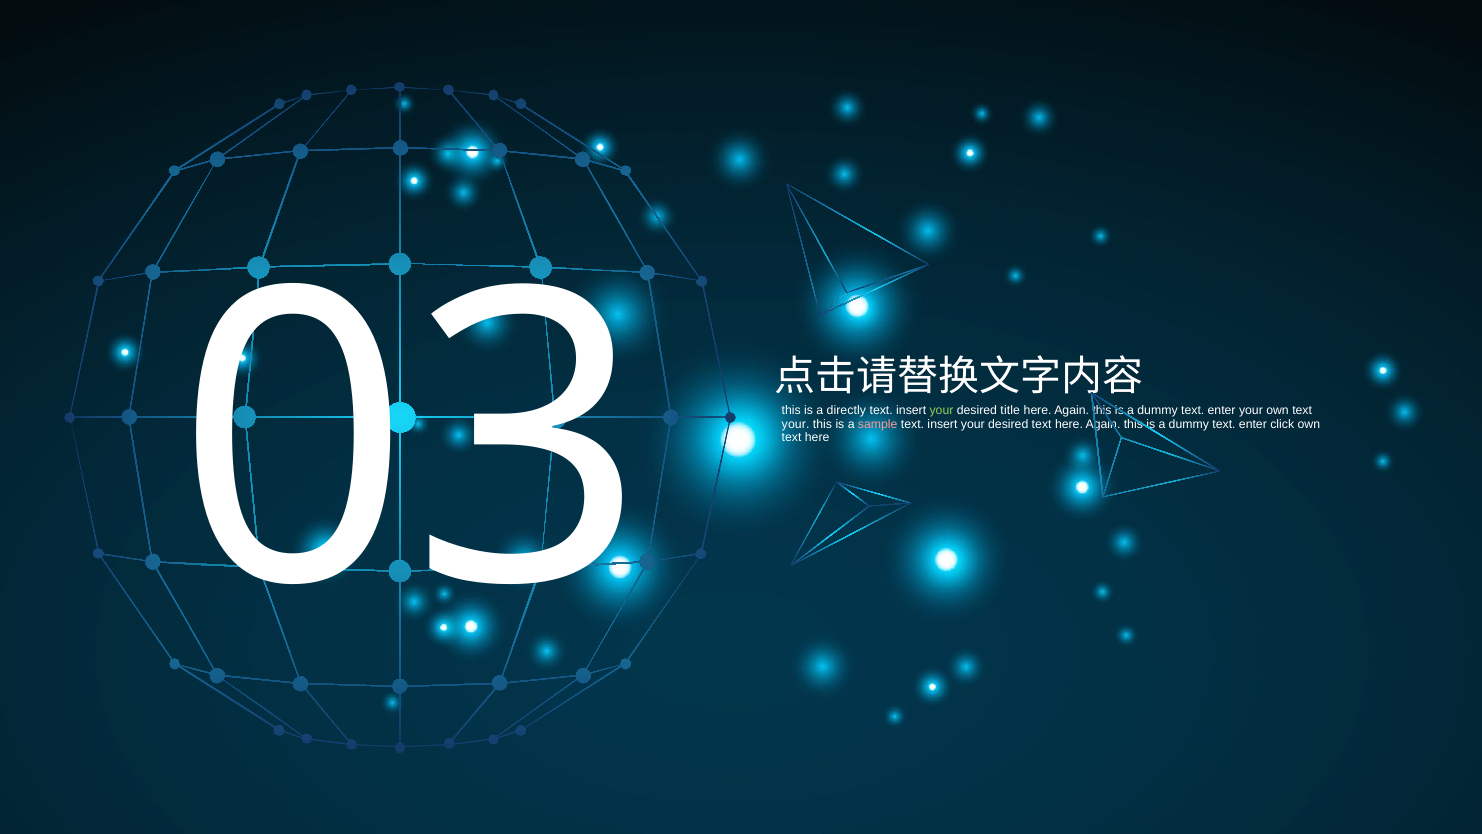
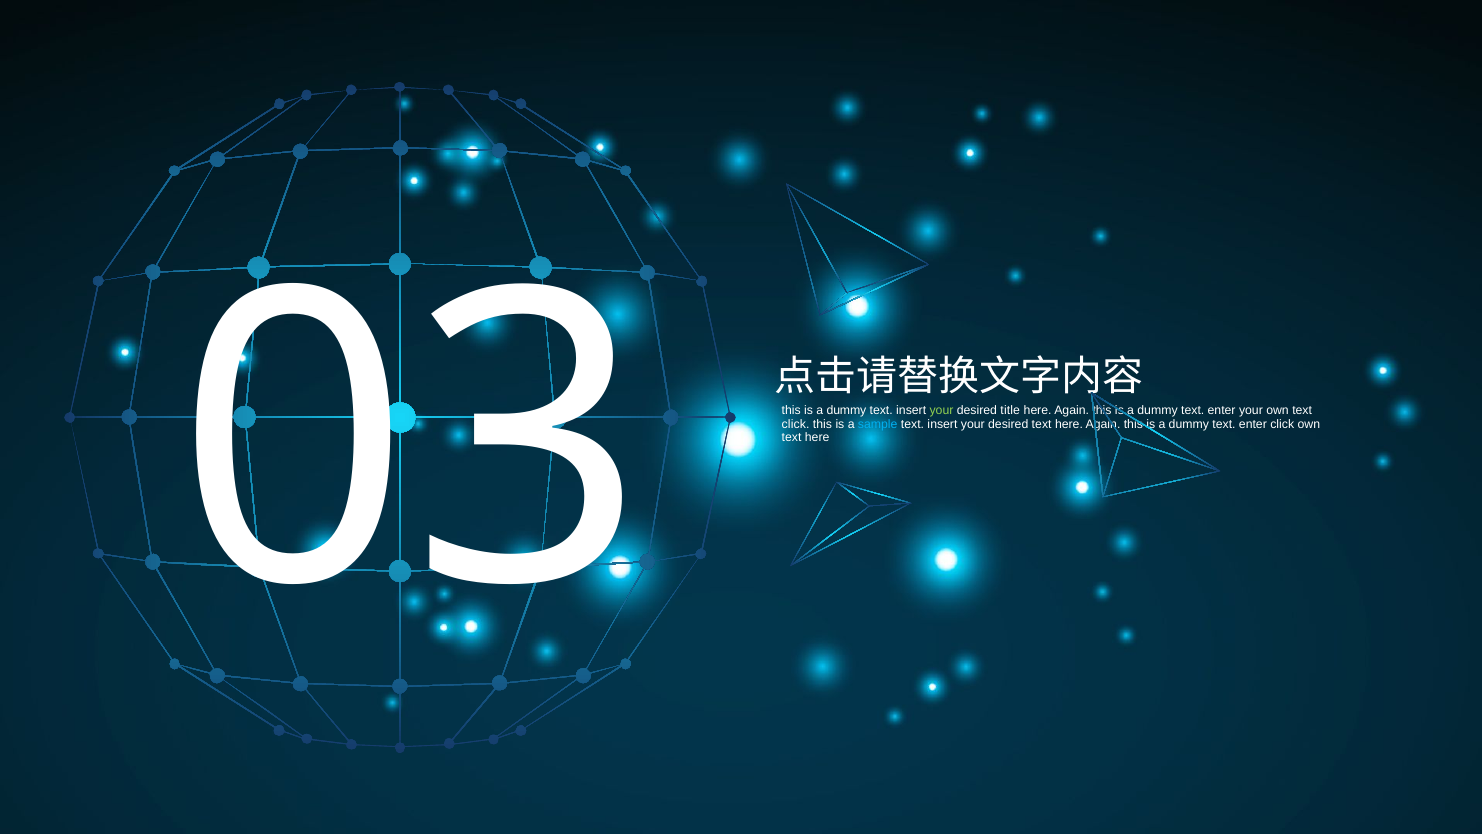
directly: directly -> dummy (846, 411)
your: your -> click (796, 424)
sample colour: pink -> light blue (878, 424)
